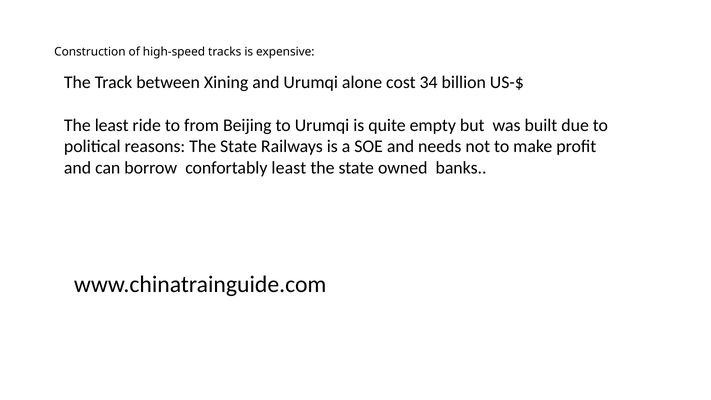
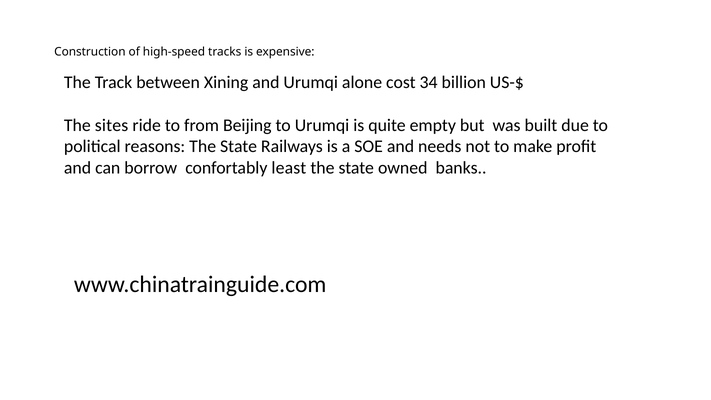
The least: least -> sites (112, 125)
